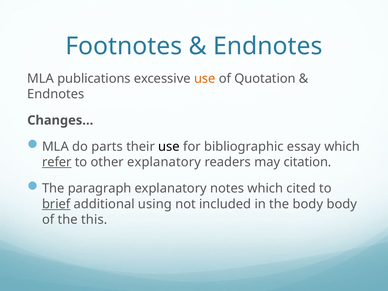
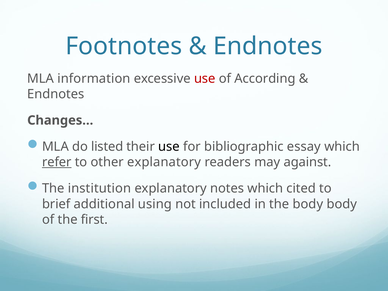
publications: publications -> information (94, 79)
use colour: orange -> red (205, 79)
Quotation: Quotation -> According (265, 79)
parts: parts -> listed (107, 147)
citation: citation -> against (307, 162)
paragraph: paragraph -> institution (99, 188)
brief underline: present -> none (56, 204)
this: this -> first (94, 220)
